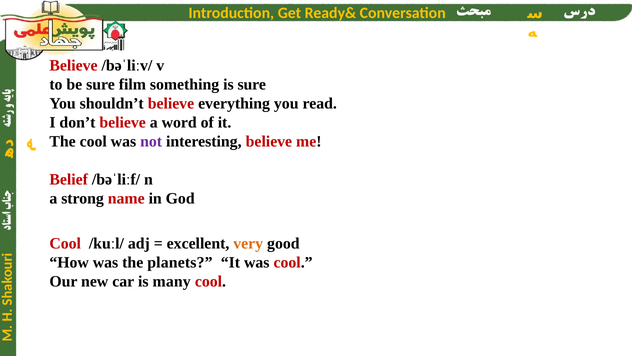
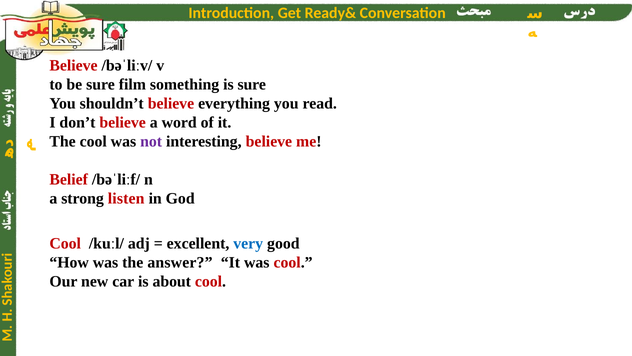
name: name -> listen (126, 198)
very colour: orange -> blue (248, 243)
planets: planets -> answer (180, 262)
many: many -> about (172, 281)
